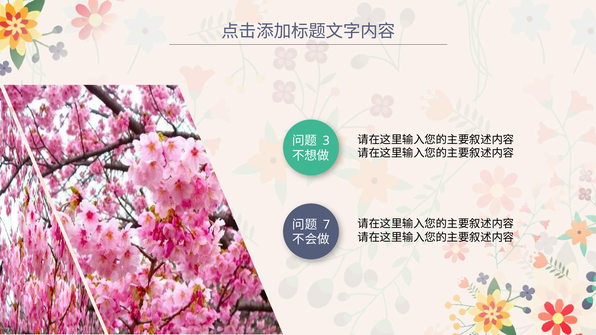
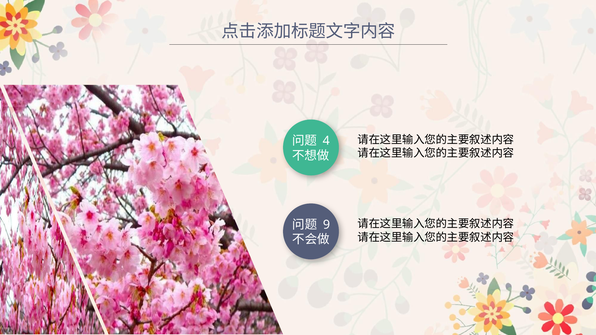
3: 3 -> 4 (326, 141)
7: 7 -> 9 (326, 225)
